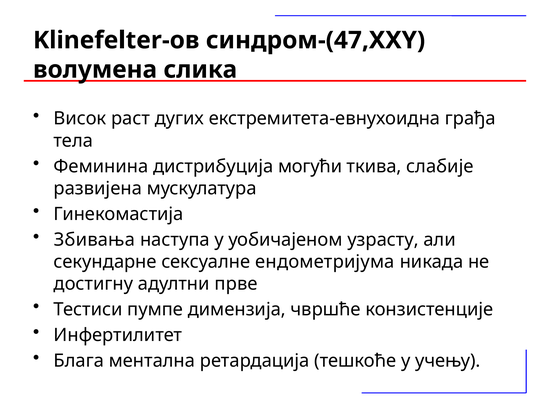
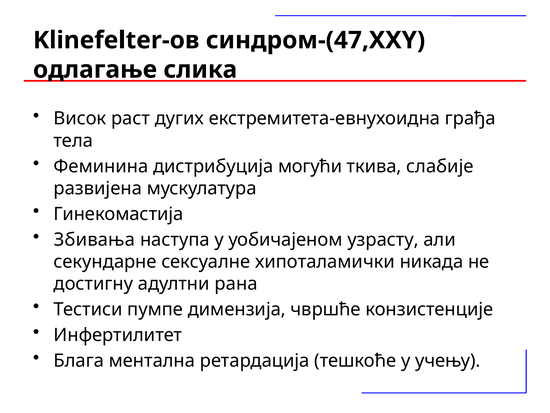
волумена: волумена -> одлагање (95, 70)
ендометријума: ендометријума -> хипоталамички (325, 261)
прве: прве -> рана (236, 283)
